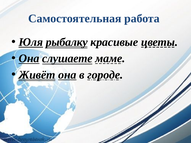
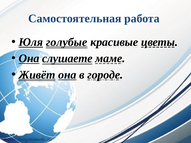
рыбалку: рыбалку -> голубые (67, 42)
